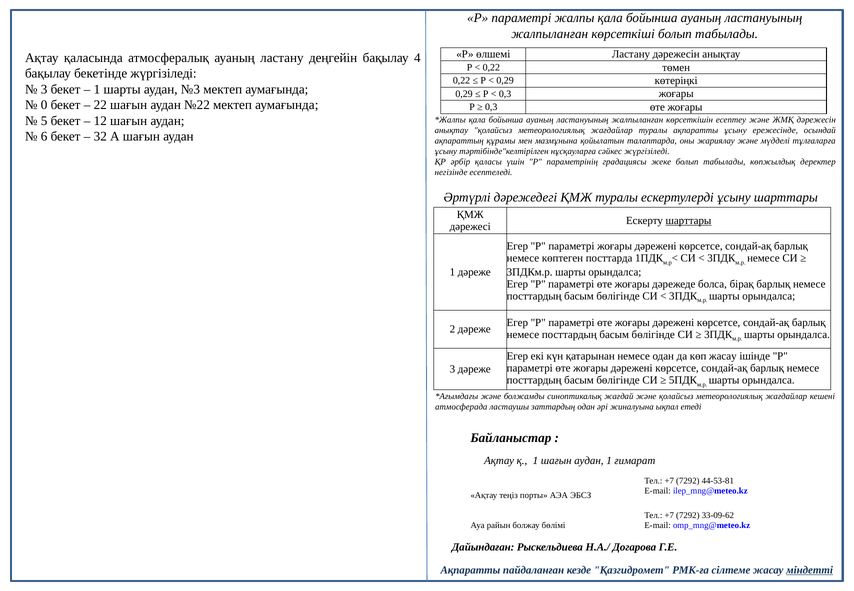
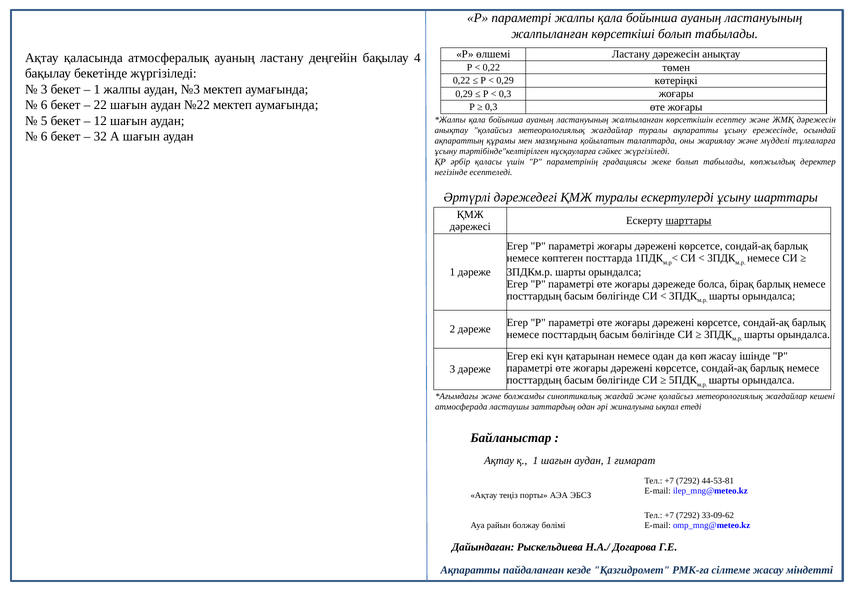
1 шарты: шарты -> жалпы (122, 89)
0: 0 -> 6 (44, 105)
міндетті underline: present -> none (810, 570)
